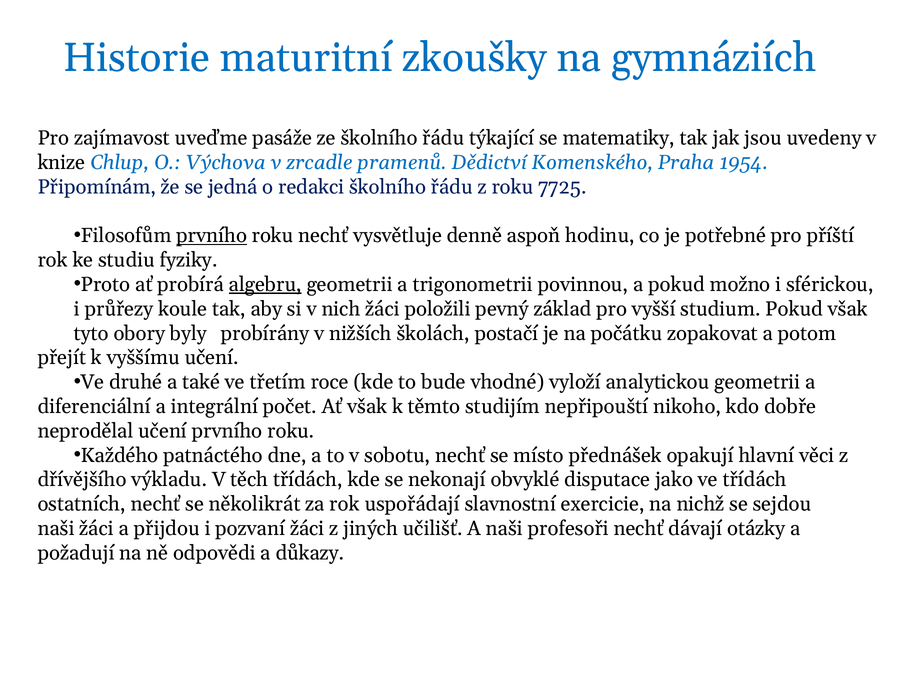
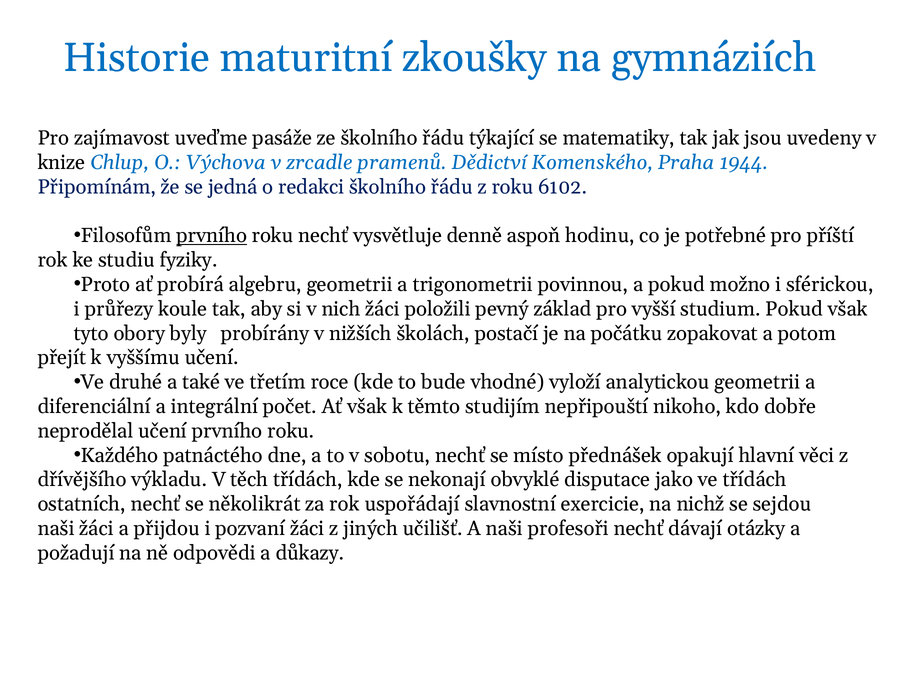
1954: 1954 -> 1944 (744, 162)
7725: 7725 -> 6102 (563, 187)
algebru underline: present -> none (265, 284)
